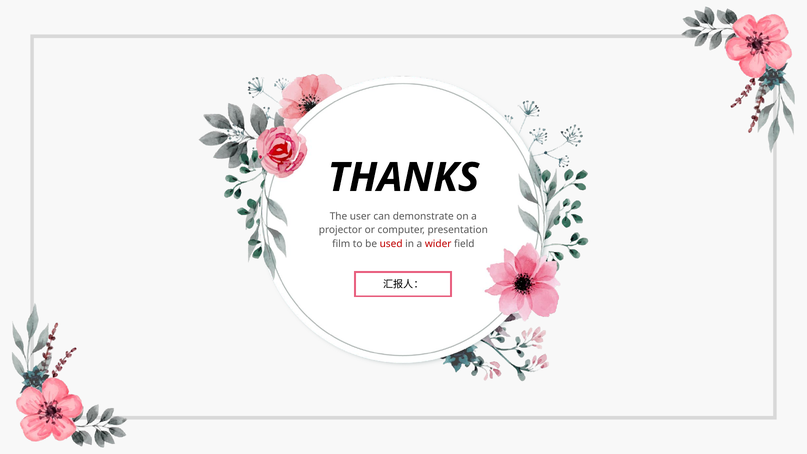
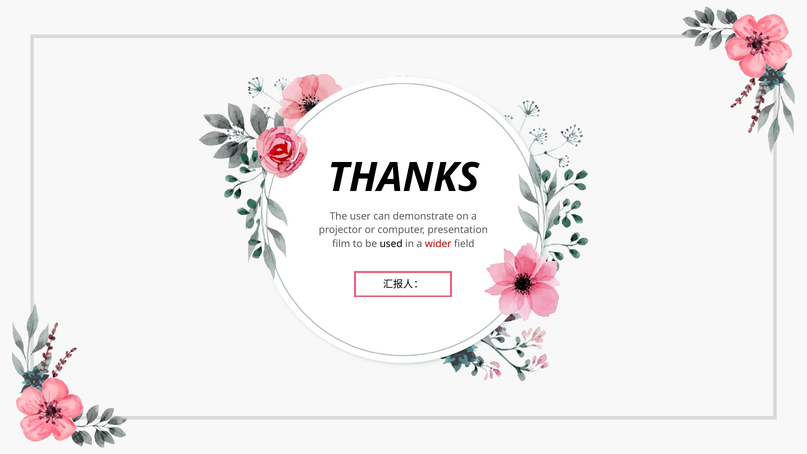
used colour: red -> black (391, 244)
